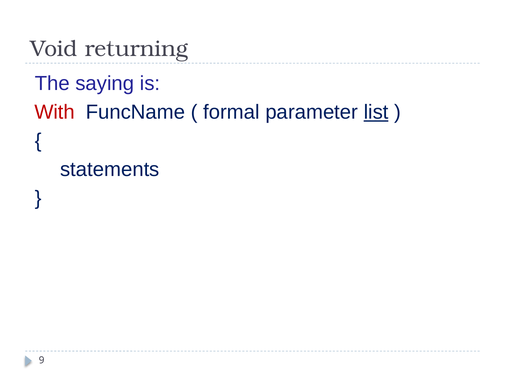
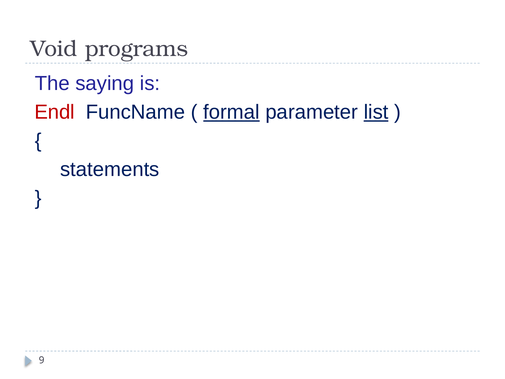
returning: returning -> programs (136, 49)
With: With -> Endl (55, 112)
formal underline: none -> present (231, 112)
